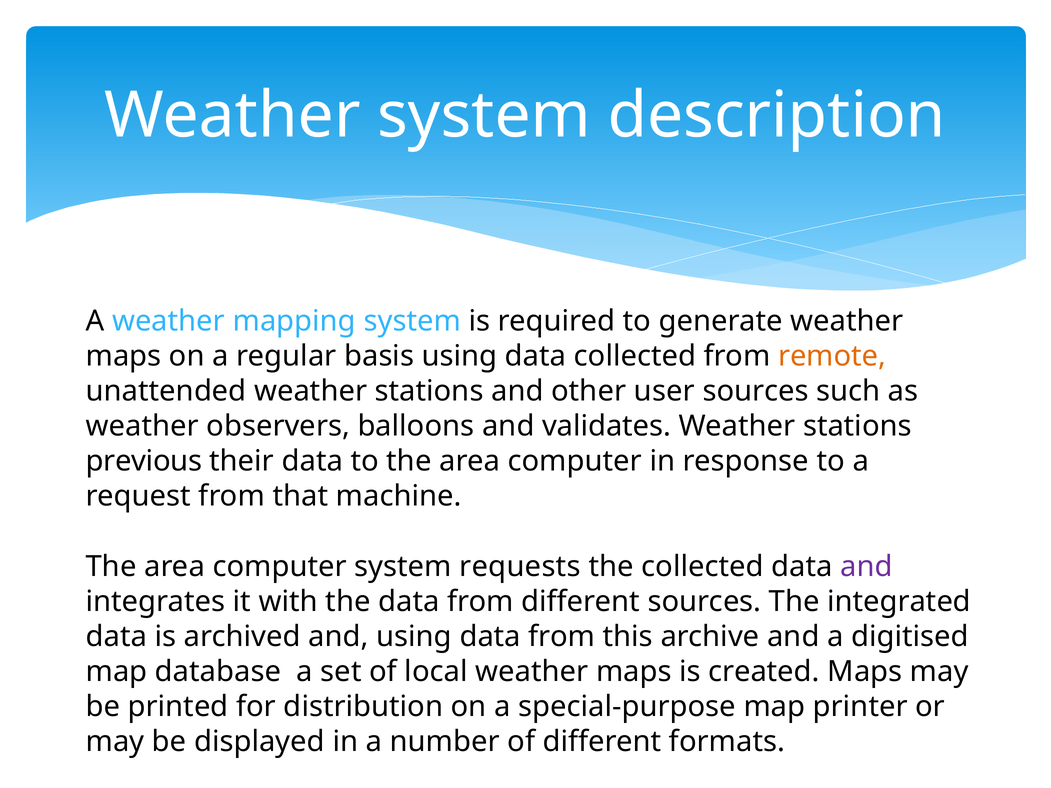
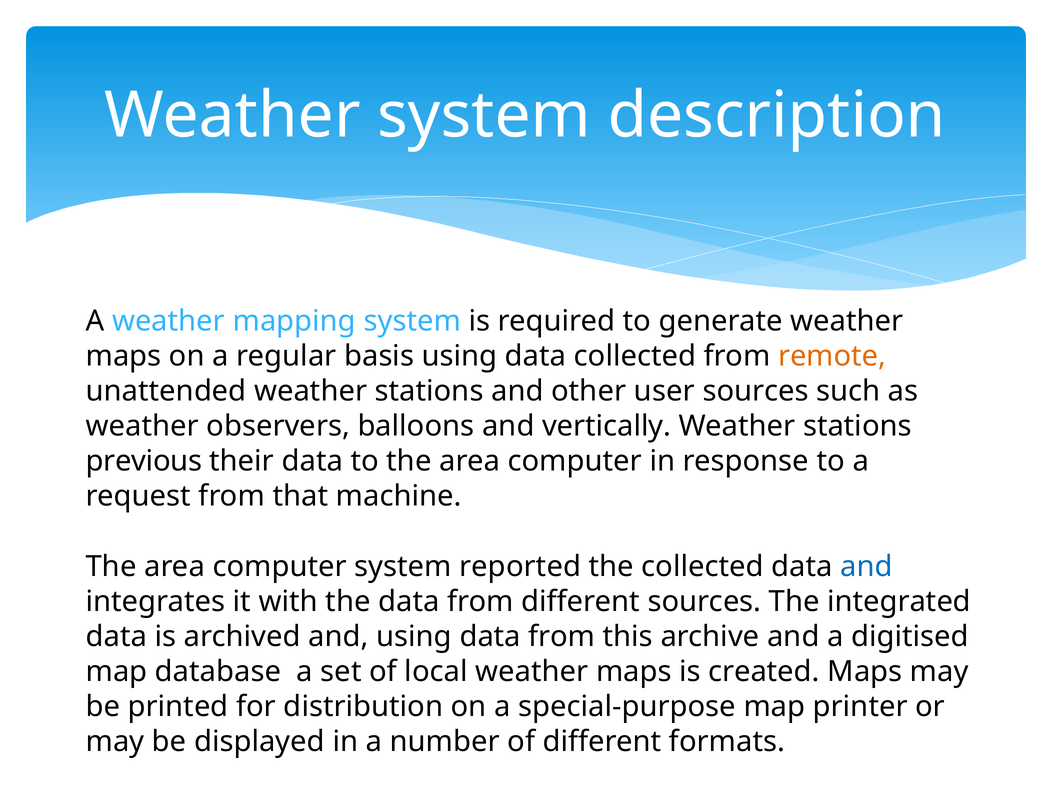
validates: validates -> vertically (607, 426)
requests: requests -> reported (520, 567)
and colour: purple -> blue (867, 567)
